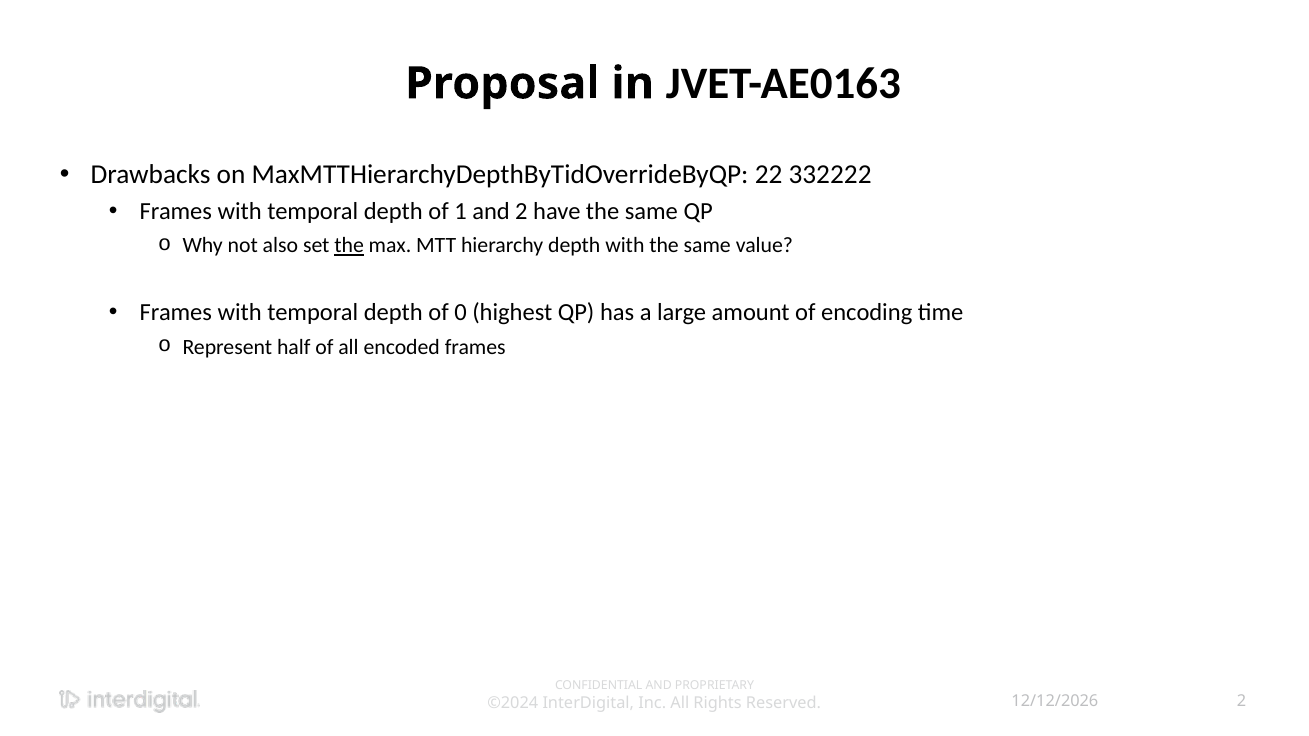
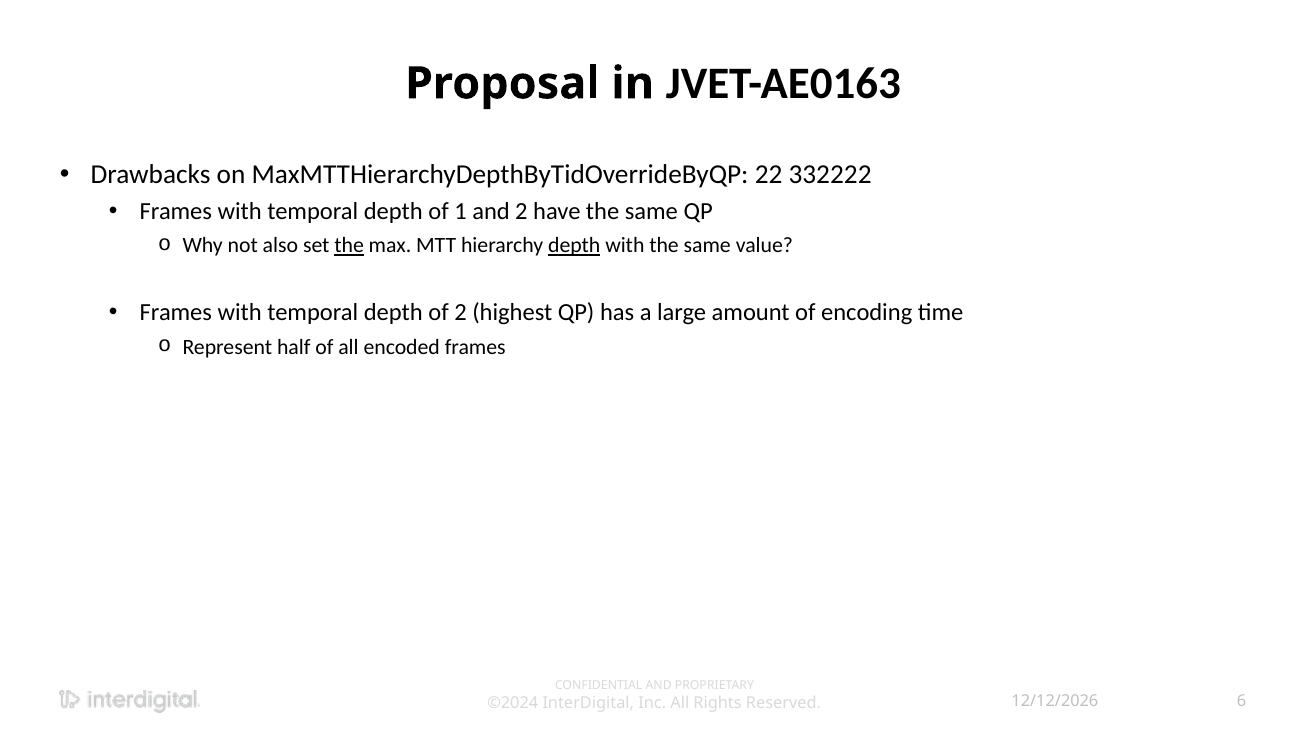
depth underline: none -> present (574, 246)
of 0: 0 -> 2 (461, 313)
Reserved 2: 2 -> 6 (1242, 702)
